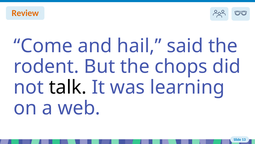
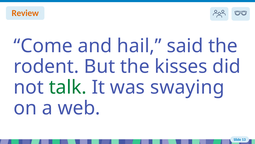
chops: chops -> kisses (181, 66)
talk colour: black -> green (68, 87)
learning: learning -> swaying (187, 87)
